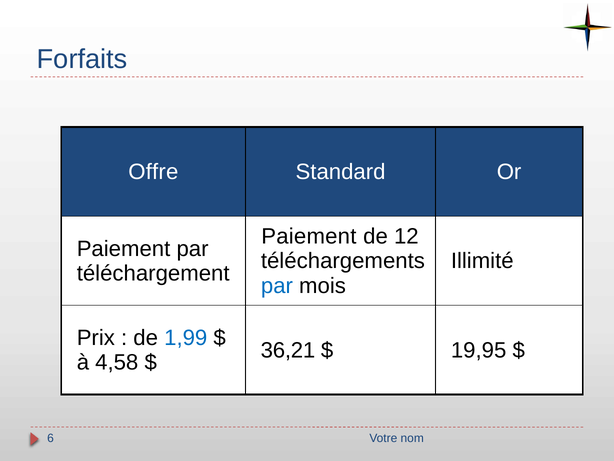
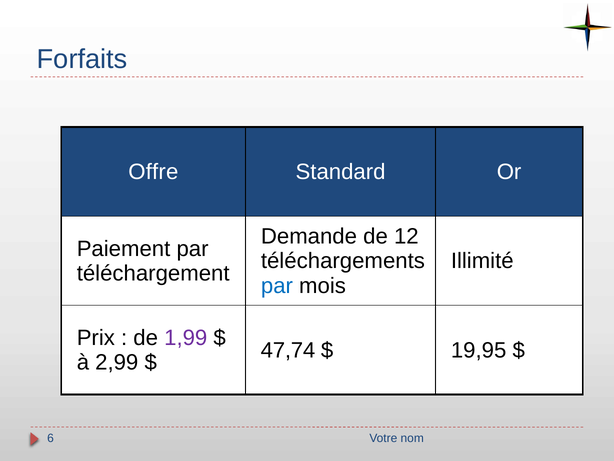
Paiement: Paiement -> Demande (309, 236)
1,99 colour: blue -> purple (186, 337)
36,21: 36,21 -> 47,74 (288, 350)
4,58: 4,58 -> 2,99 (117, 362)
